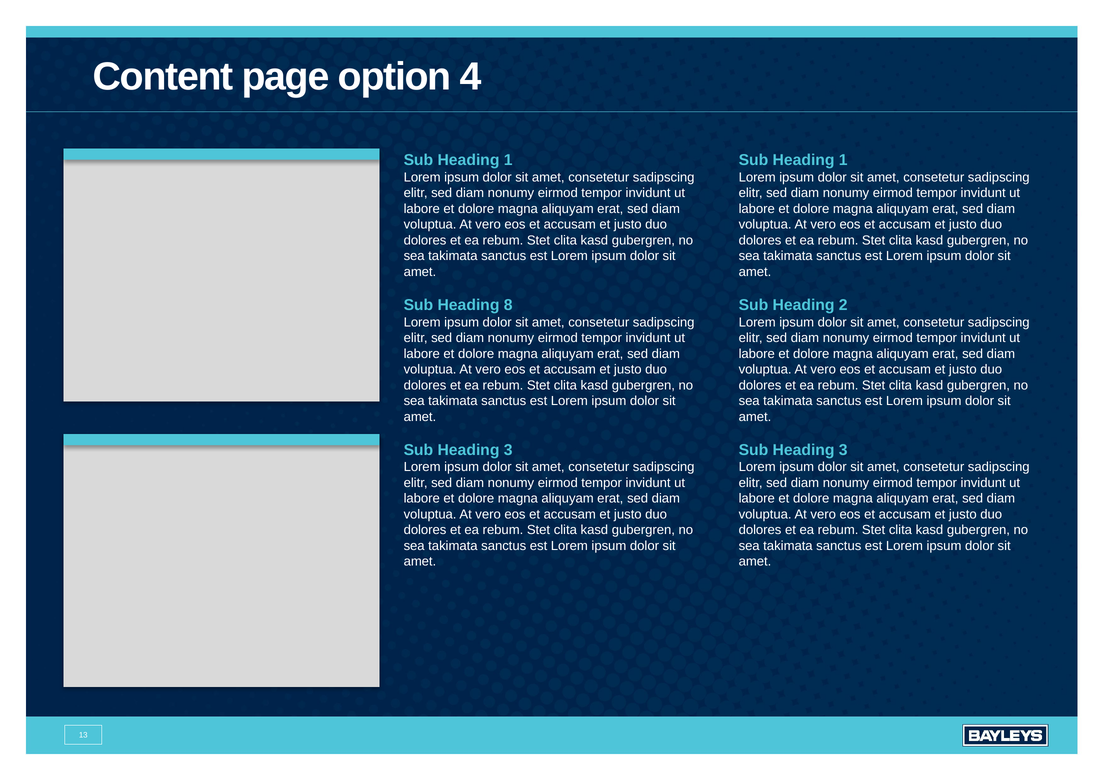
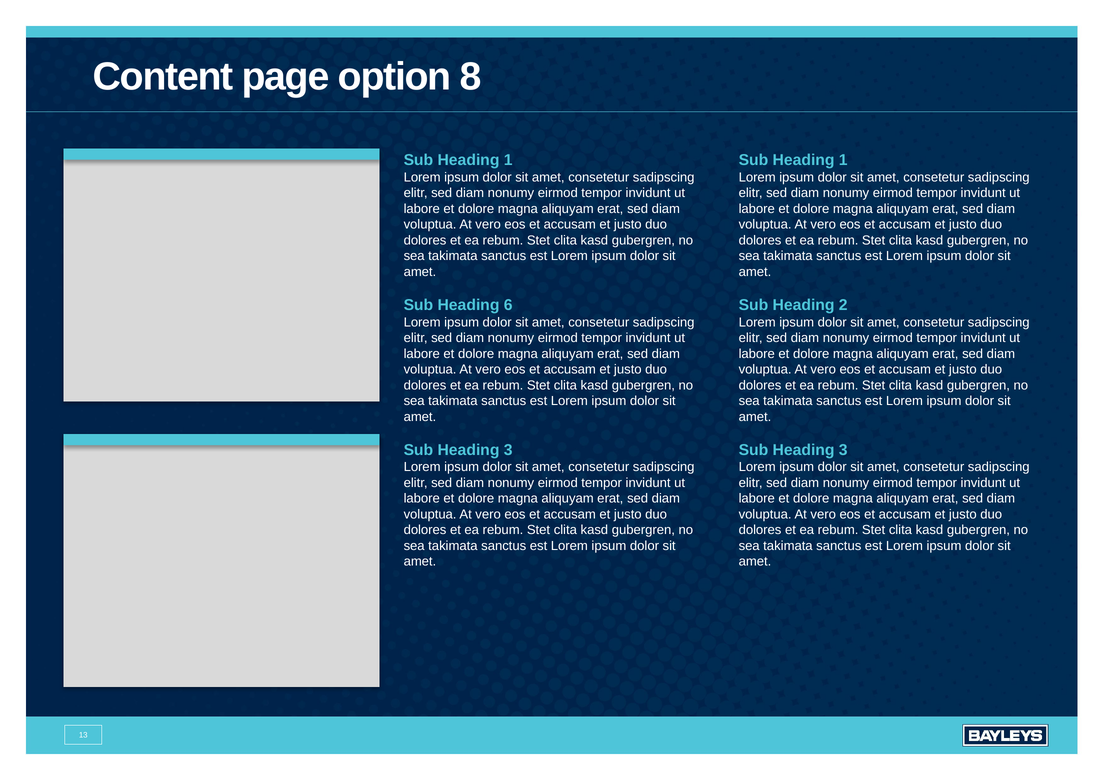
4: 4 -> 8 (471, 77)
8: 8 -> 6 (508, 305)
